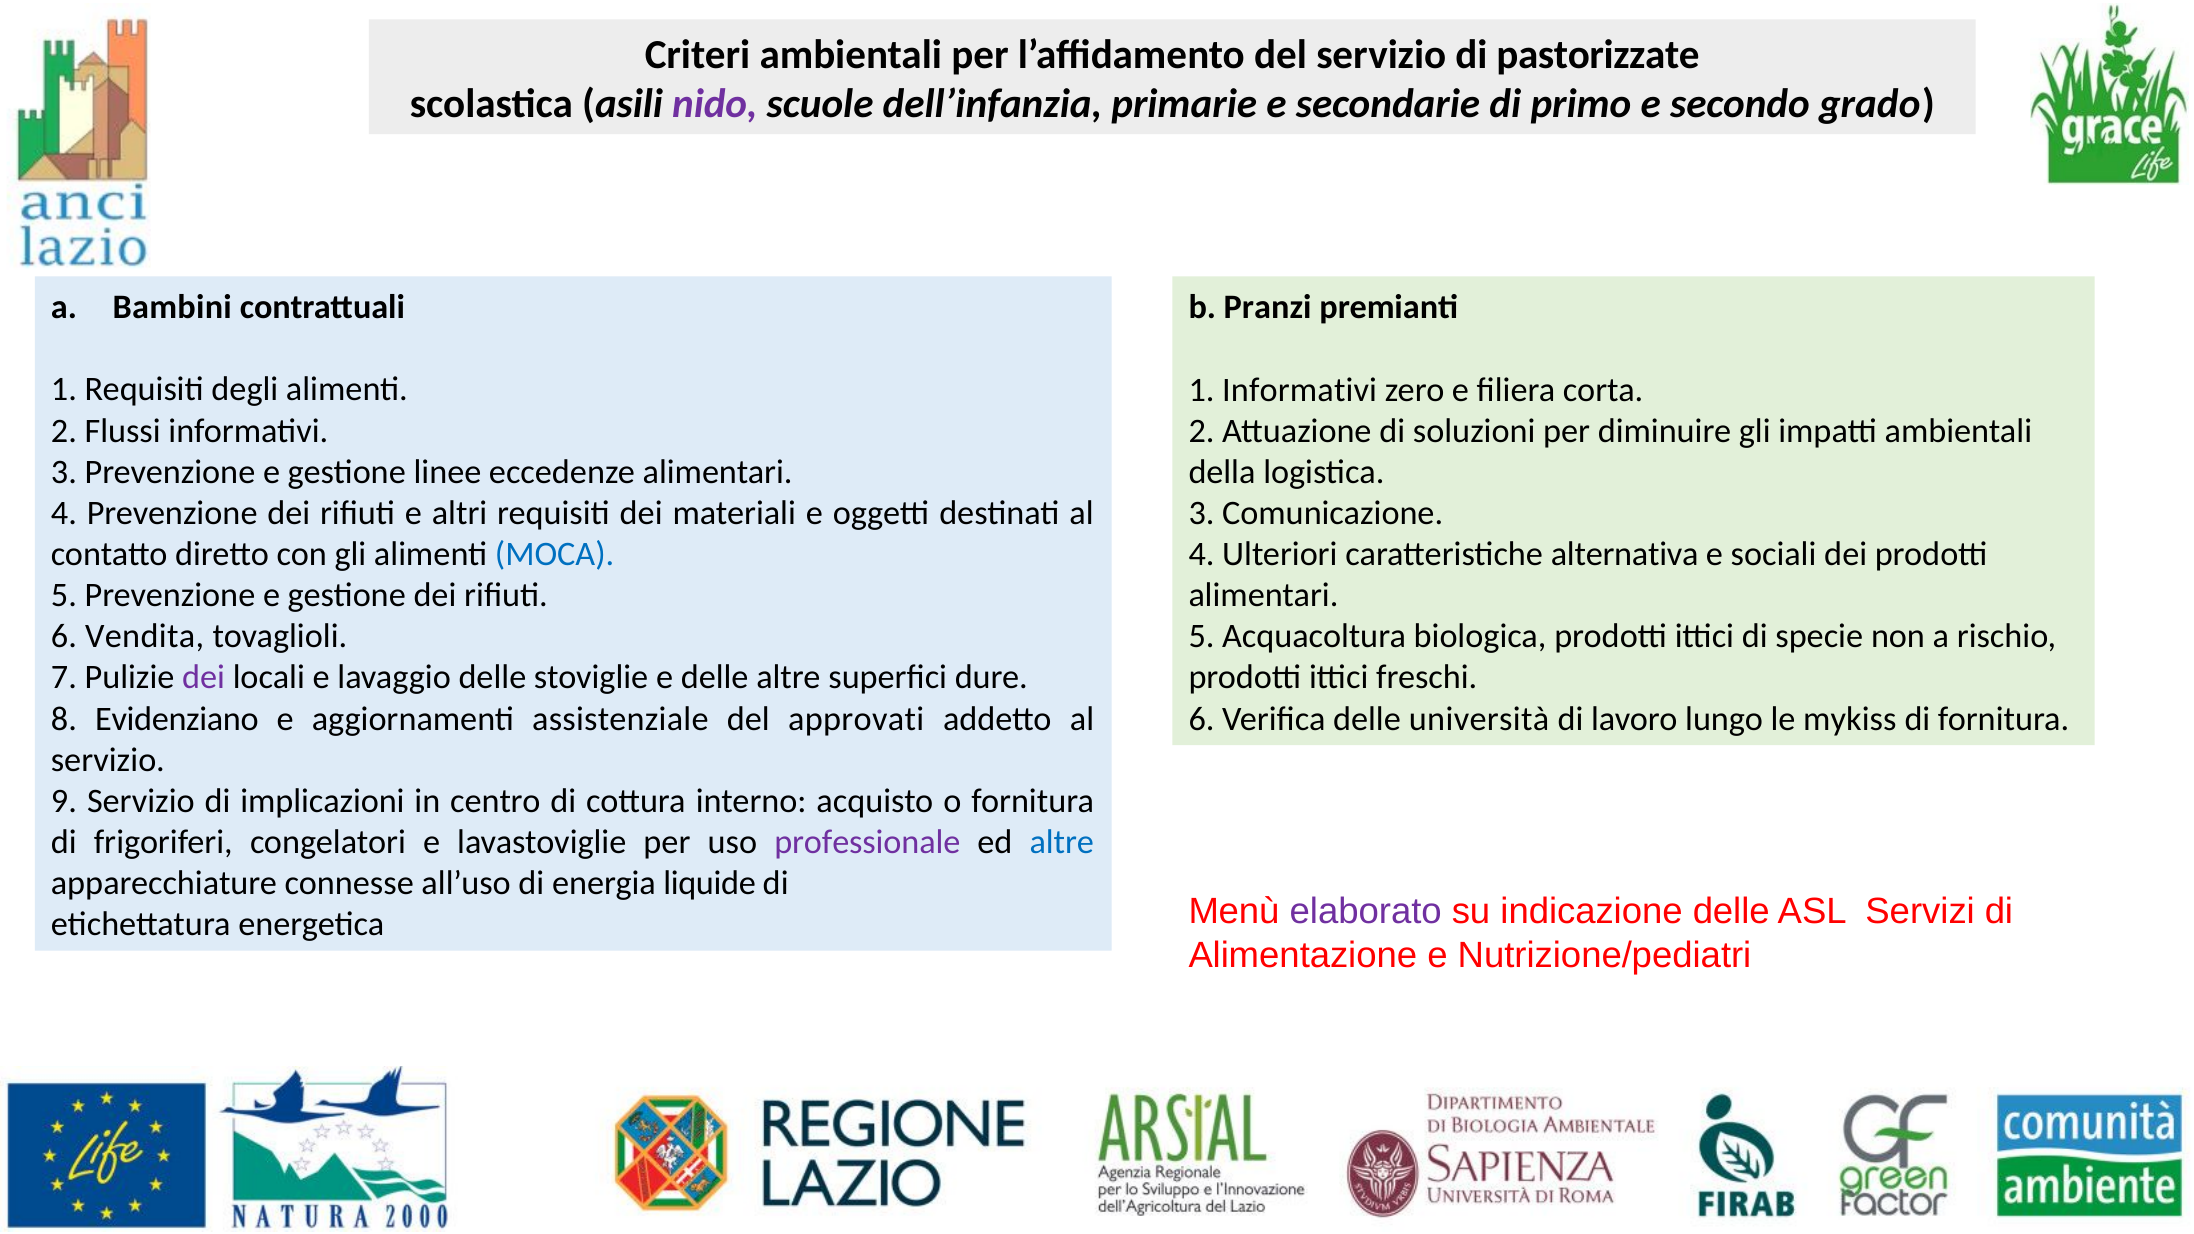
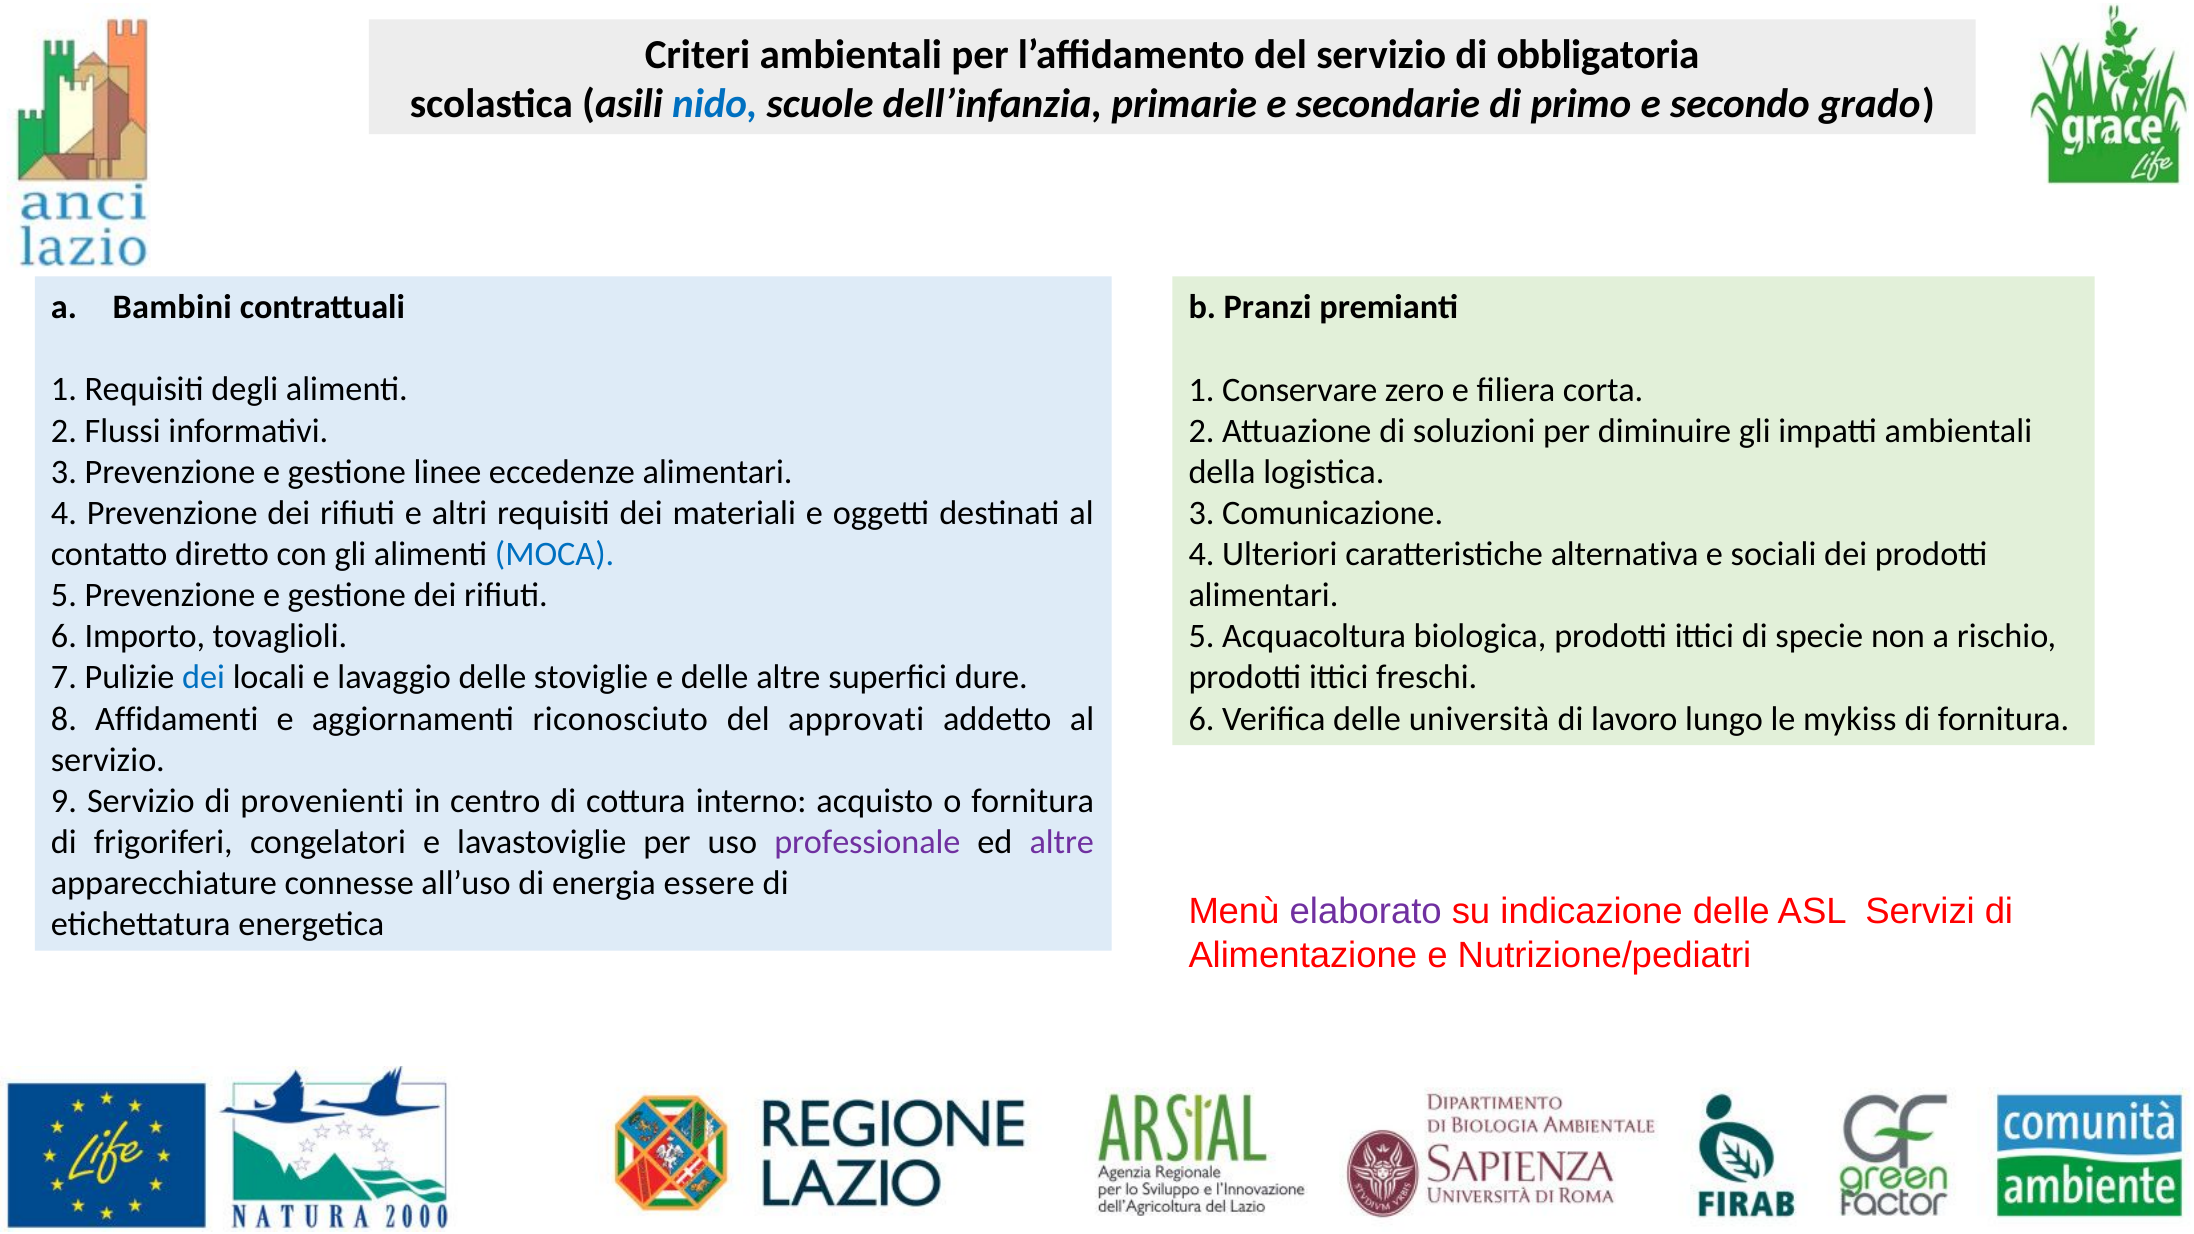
pastorizzate: pastorizzate -> obbligatoria (1598, 55)
nido colour: purple -> blue (715, 104)
1 Informativi: Informativi -> Conservare (1300, 390)
Vendita: Vendita -> Importo (145, 637)
dei colour: purple -> blue (204, 678)
Evidenziano: Evidenziano -> Affidamenti (177, 719)
assistenziale: assistenziale -> riconosciuto (620, 719)
implicazioni: implicazioni -> provenienti (322, 801)
altre colour: blue -> purple (1062, 842)
liquide: liquide -> essere (709, 883)
